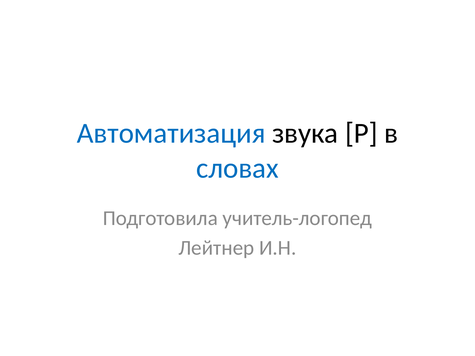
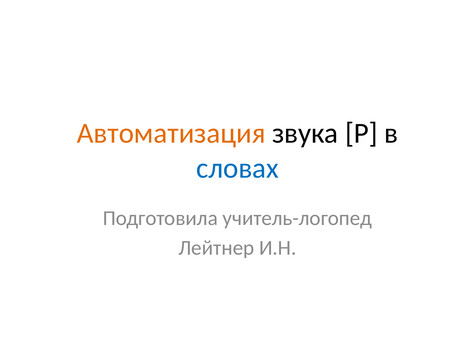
Автоматизация colour: blue -> orange (171, 133)
